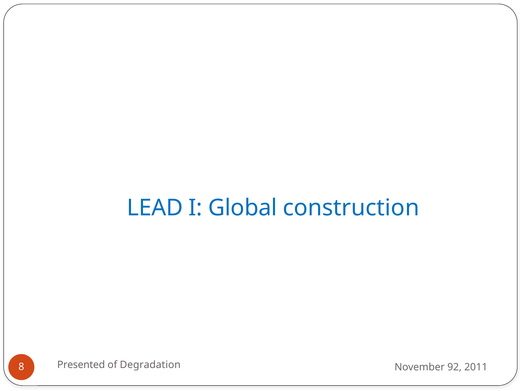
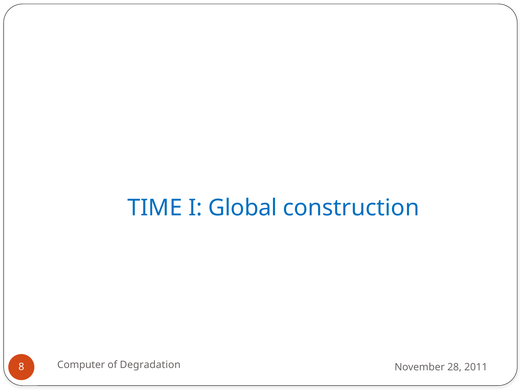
LEAD: LEAD -> TIME (155, 208)
Presented: Presented -> Computer (81, 365)
92: 92 -> 28 (454, 367)
